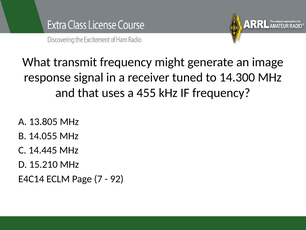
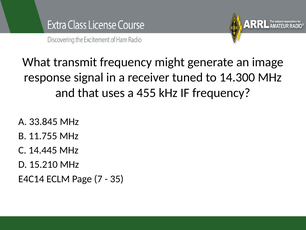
13.805: 13.805 -> 33.845 (43, 121)
14.055: 14.055 -> 11.755 (43, 136)
92: 92 -> 35 (117, 179)
